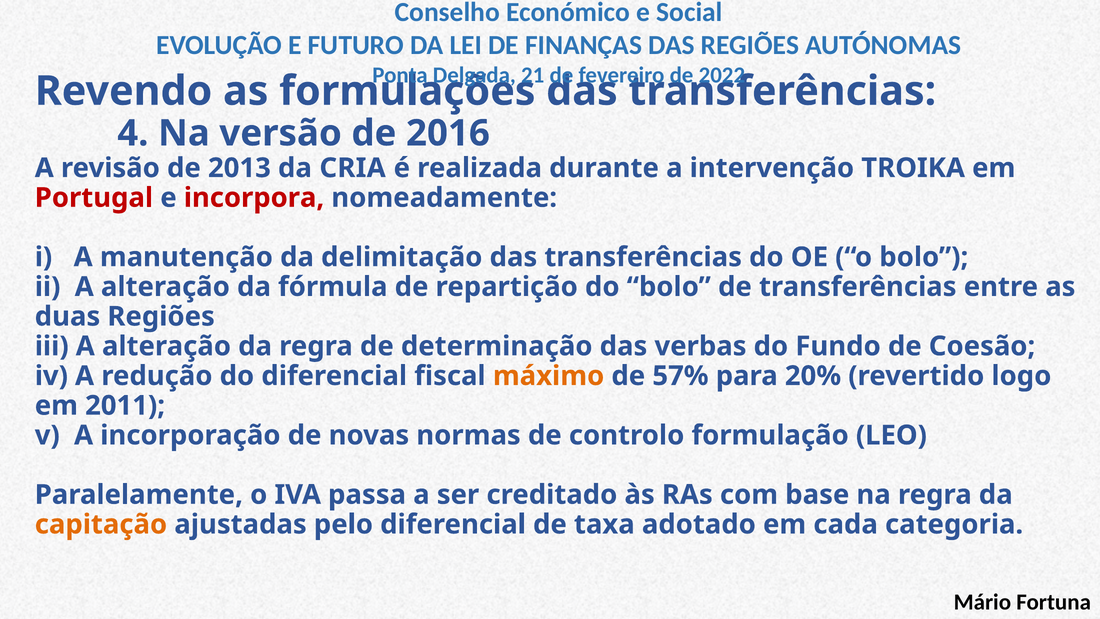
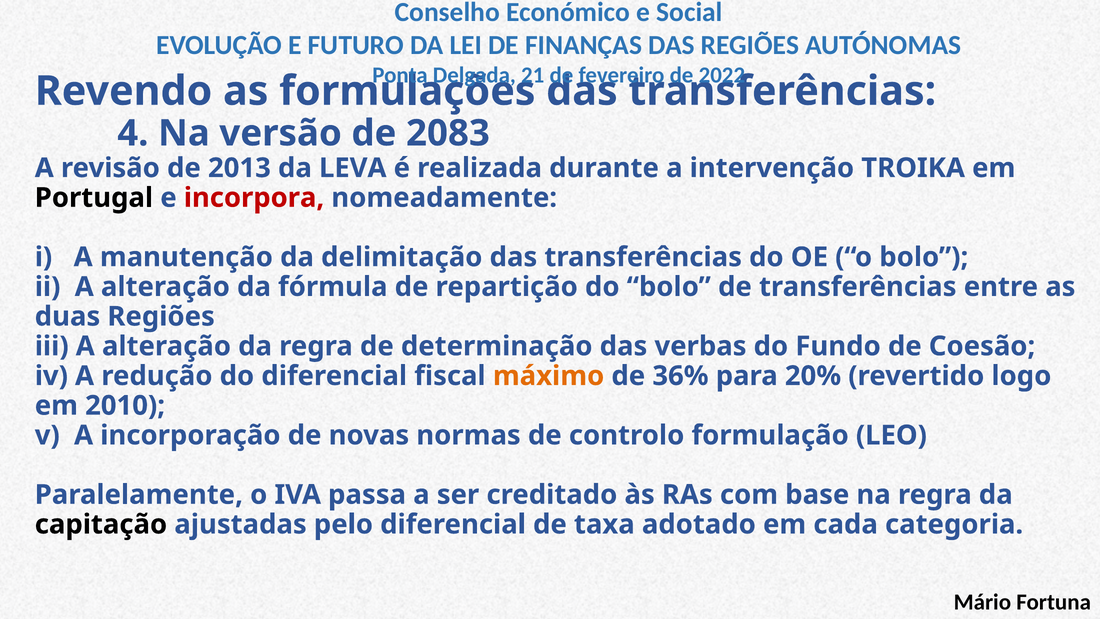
2016: 2016 -> 2083 (448, 133)
CRIA: CRIA -> LEVA (353, 168)
Portugal colour: red -> black (94, 198)
57%: 57% -> 36% (680, 376)
2011: 2011 -> 2010 (125, 405)
capitação colour: orange -> black (101, 524)
